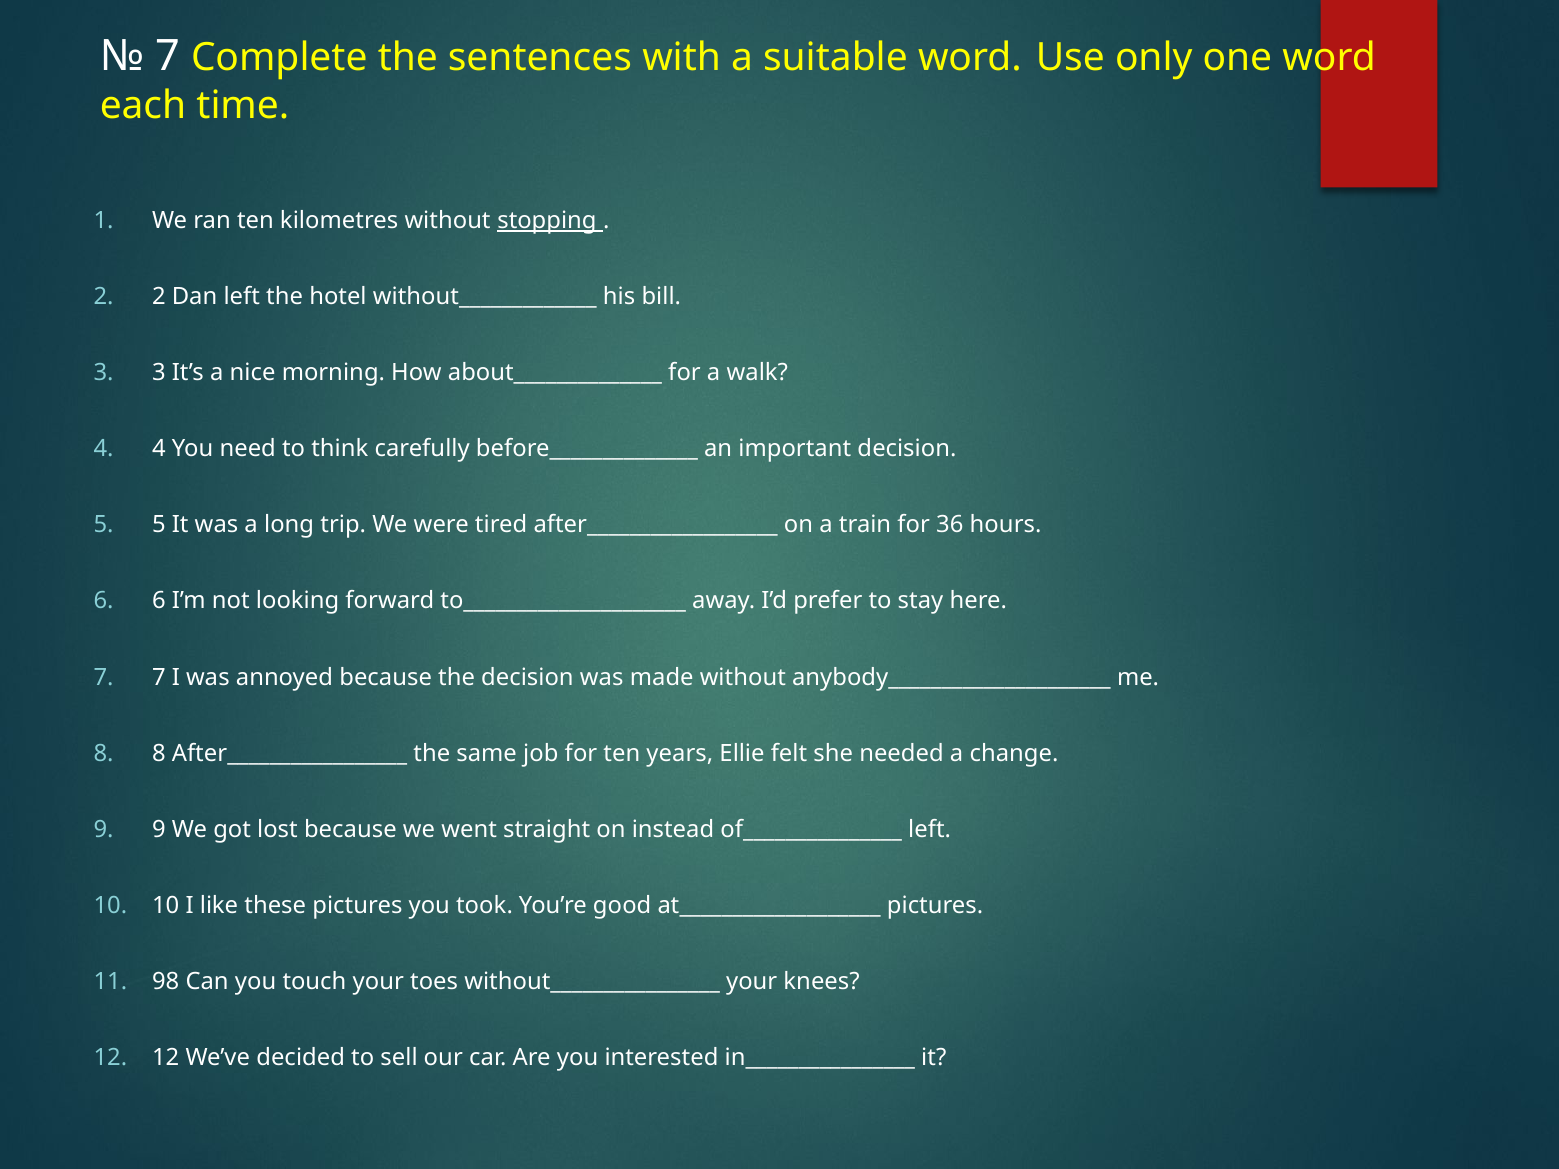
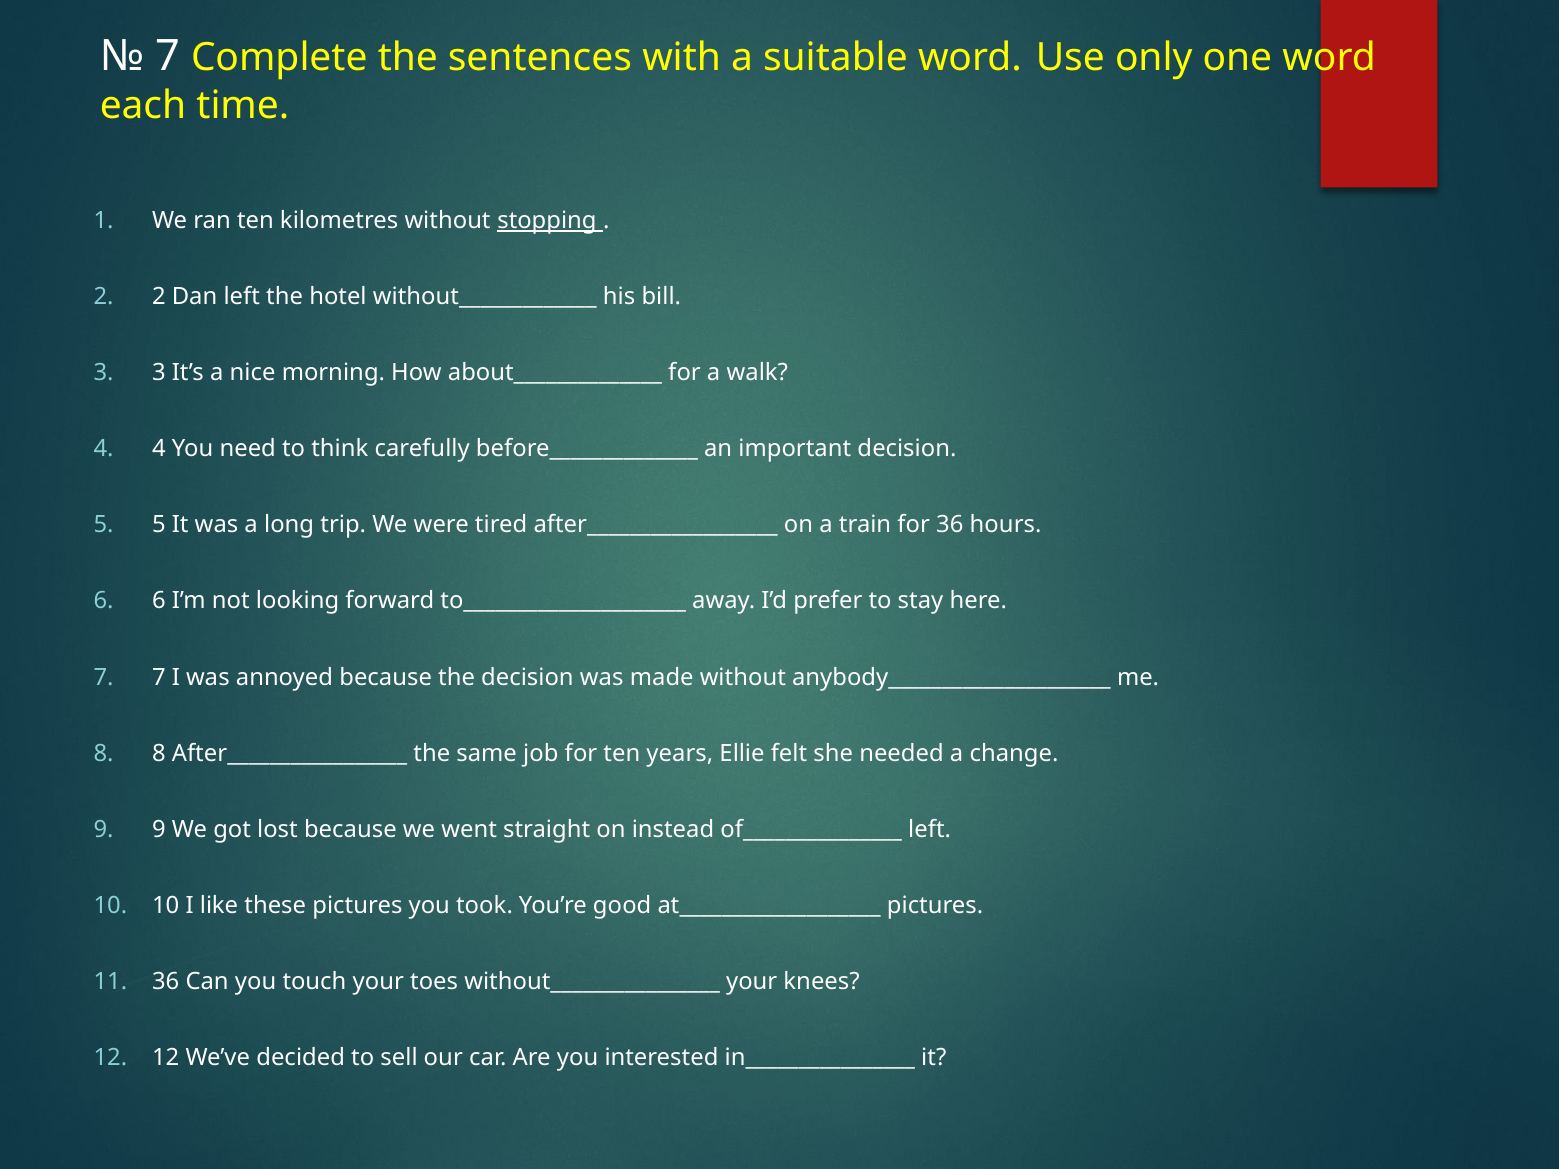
11 98: 98 -> 36 (166, 982)
